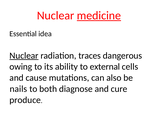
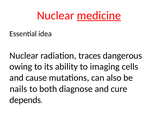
Nuclear underline: present -> none (24, 55)
external: external -> imaging (105, 66)
produce: produce -> depends (25, 100)
